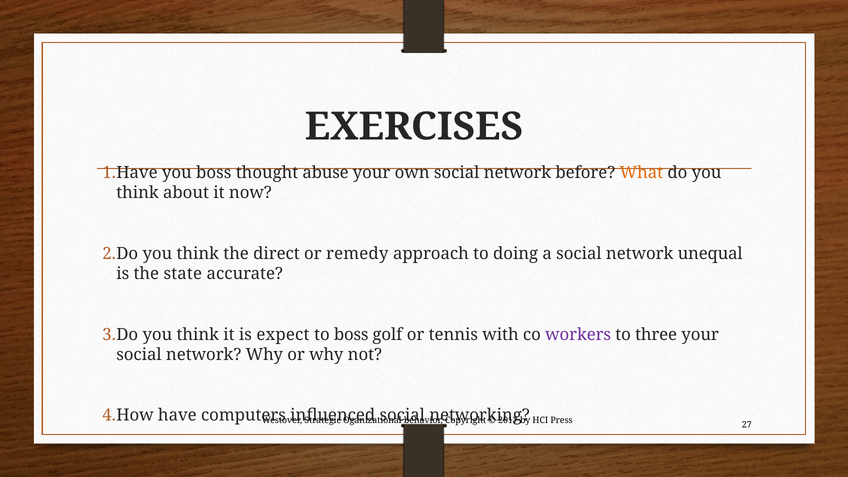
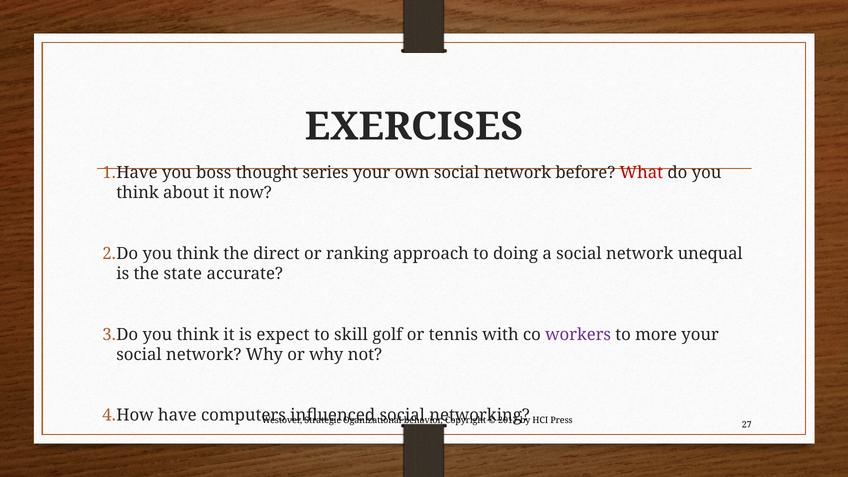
abuse: abuse -> series (326, 173)
What colour: orange -> red (641, 173)
remedy: remedy -> ranking (357, 254)
to boss: boss -> skill (351, 335)
three: three -> more (656, 335)
